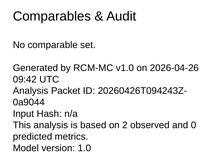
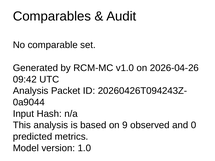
2: 2 -> 9 (125, 125)
